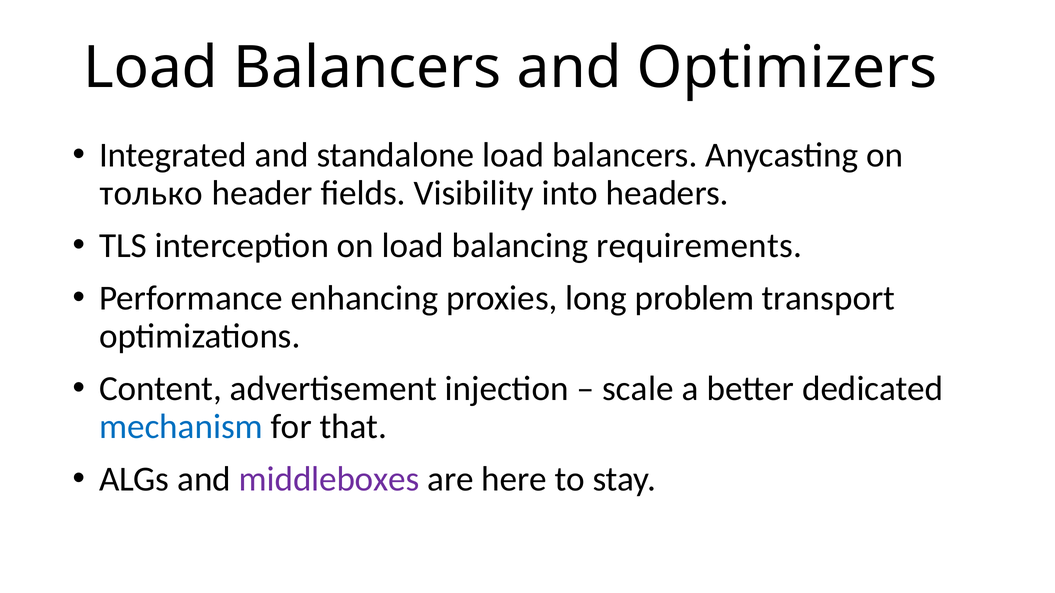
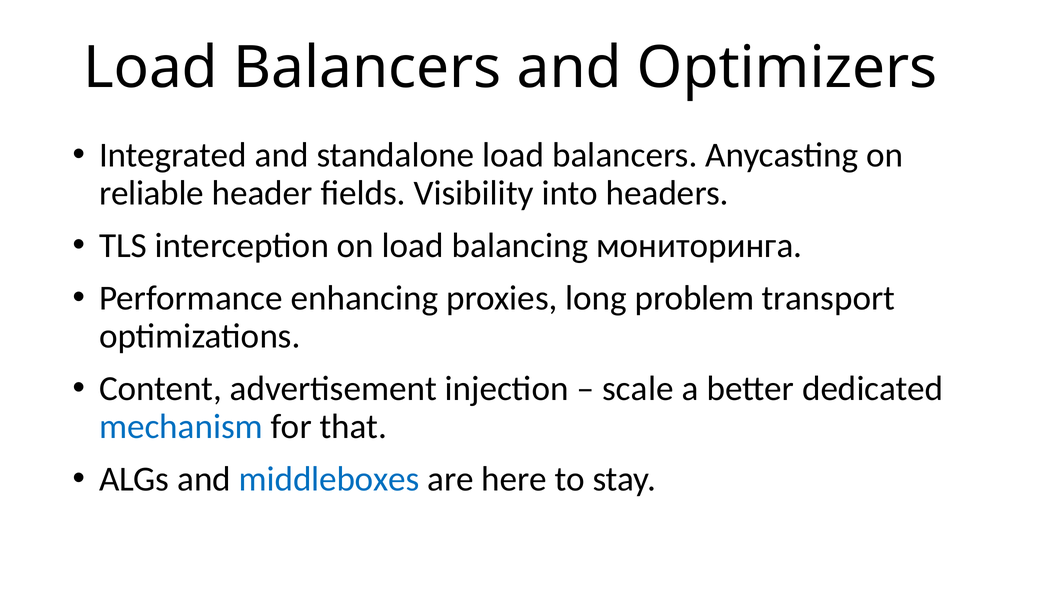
только: только -> reliable (151, 193)
requirements: requirements -> мониторинга (699, 246)
middleboxes colour: purple -> blue (329, 480)
